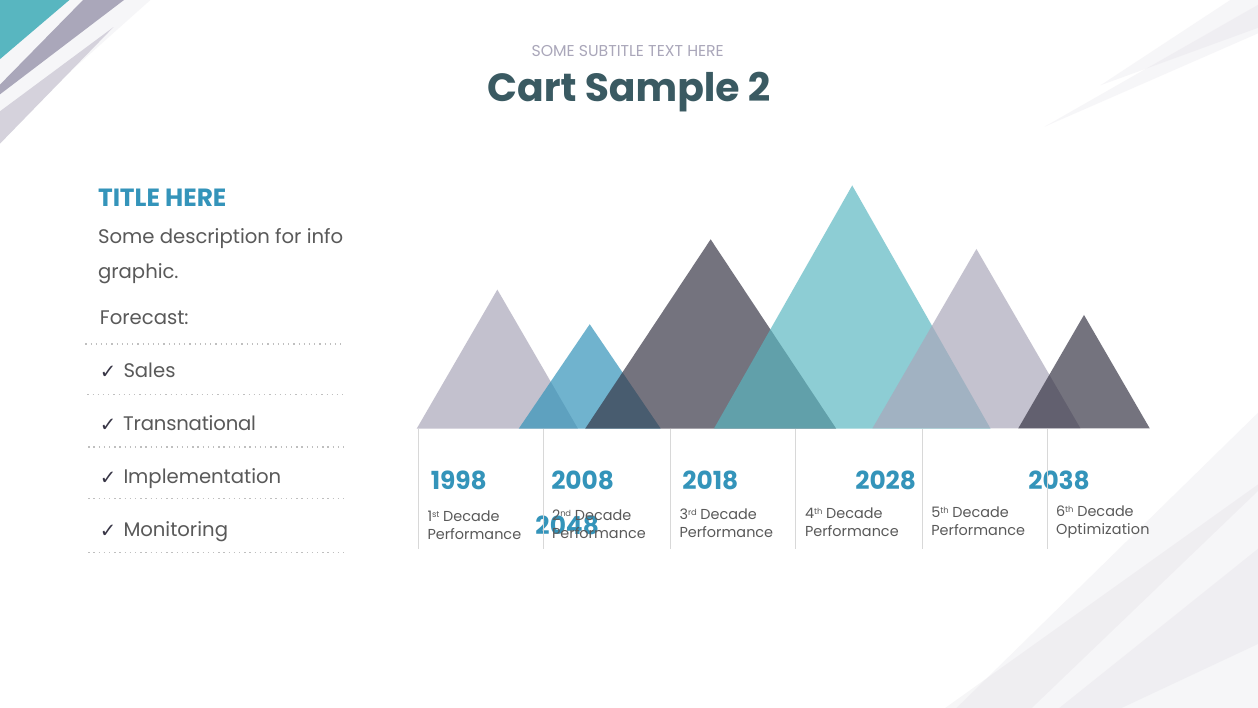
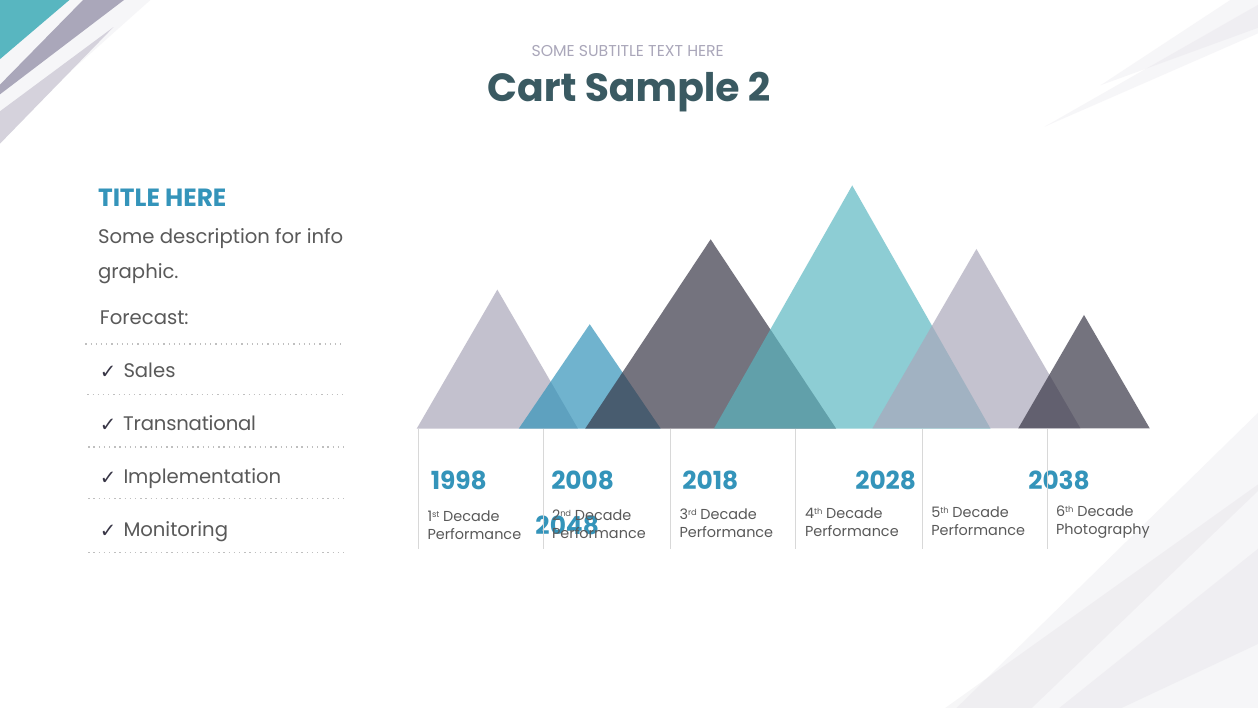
Optimization: Optimization -> Photography (1103, 529)
